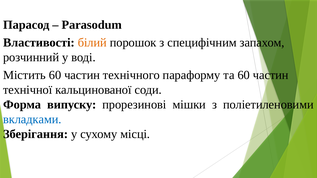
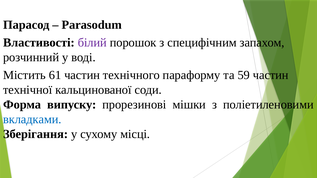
білий colour: orange -> purple (92, 43)
Містить 60: 60 -> 61 (55, 75)
та 60: 60 -> 59 (244, 75)
